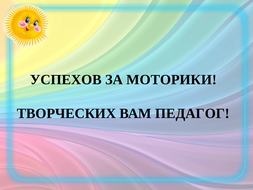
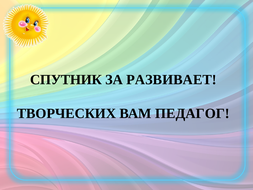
УСПЕХОВ: УСПЕХОВ -> СПУТНИК (66, 80)
МОТОРИКИ: МОТОРИКИ -> РАЗВИВАЕТ (171, 80)
